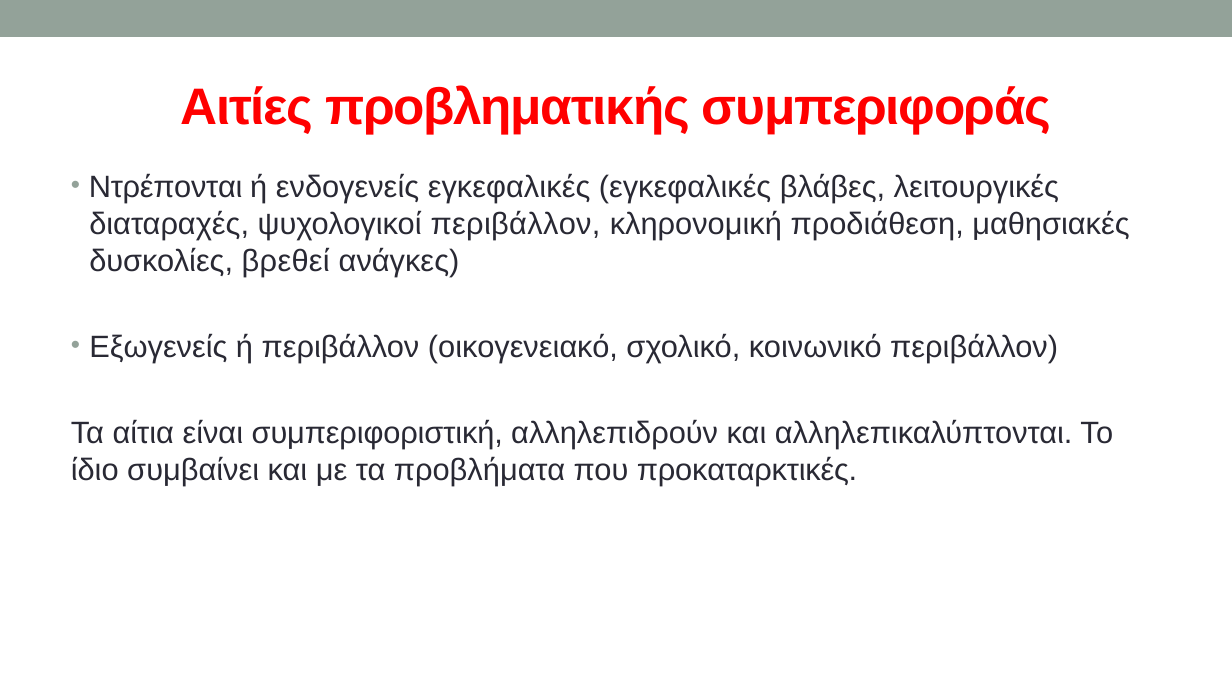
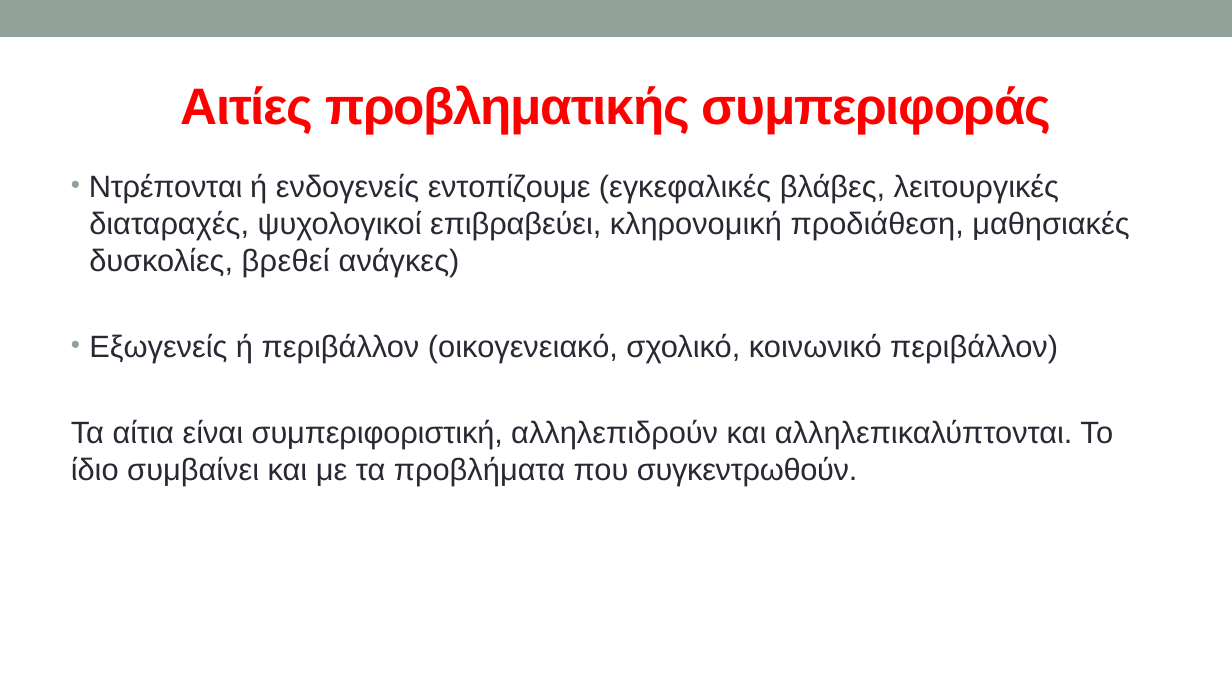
ενδογενείς εγκεφαλικές: εγκεφαλικές -> εντοπίζουμε (509, 187)
ψυχολογικοί περιβάλλον: περιβάλλον -> επιβραβεύει (516, 224)
προκαταρκτικές: προκαταρκτικές -> συγκεντρωθούν (747, 470)
